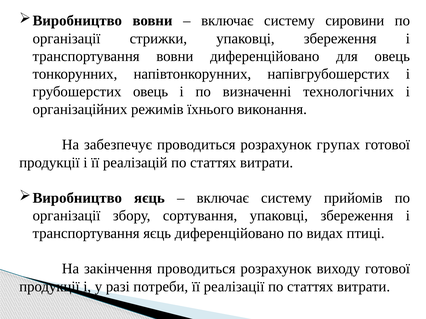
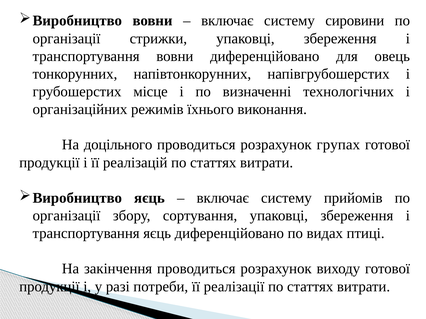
грубошерстих овець: овець -> місце (151, 92)
забезпечує: забезпечує -> доцільного (118, 145)
